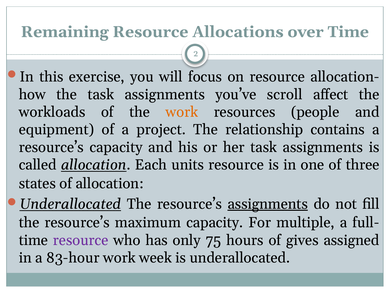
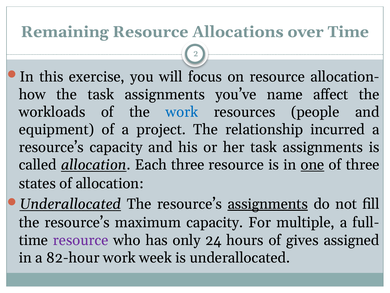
scroll: scroll -> name (285, 94)
work colour: orange -> blue (182, 112)
contains: contains -> incurred (338, 129)
Each units: units -> three (188, 165)
one underline: none -> present (312, 165)
75: 75 -> 24 (214, 240)
83-hour: 83-hour -> 82-hour (73, 257)
